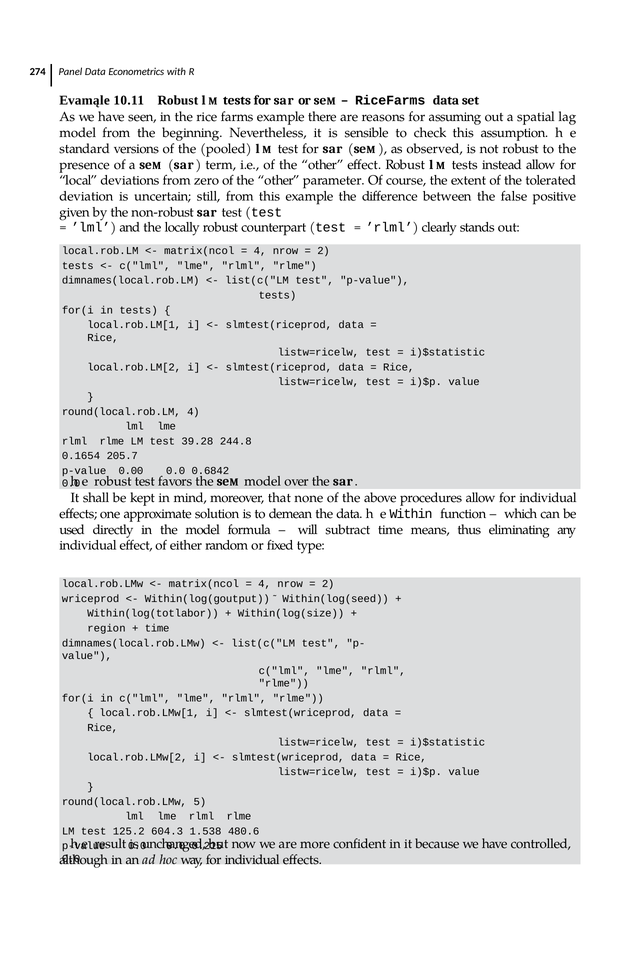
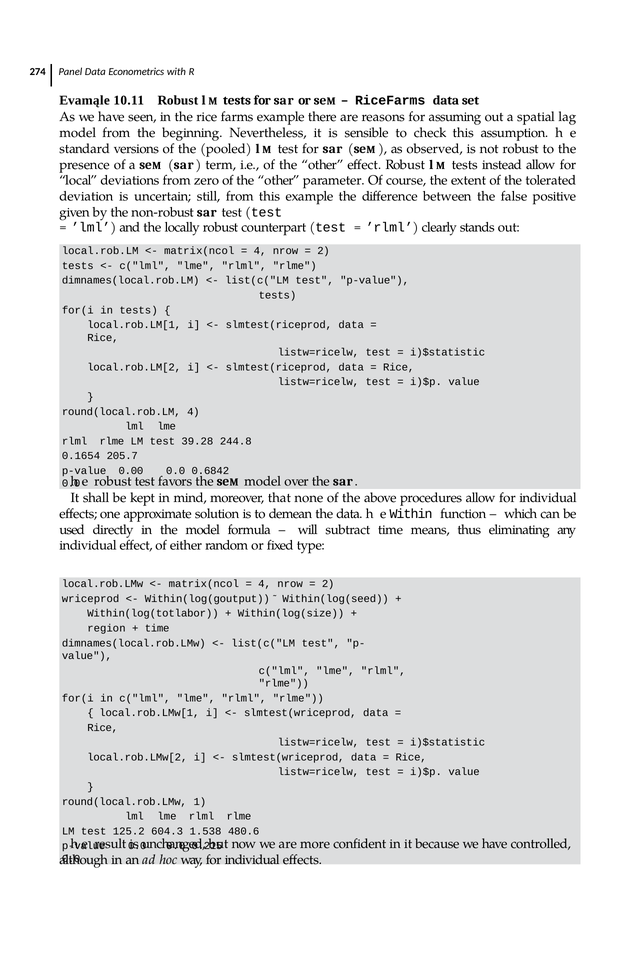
5: 5 -> 1 (200, 802)
